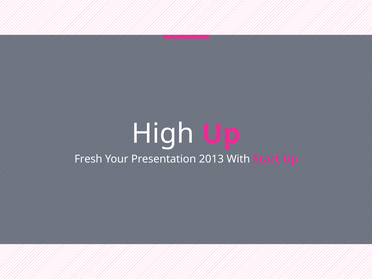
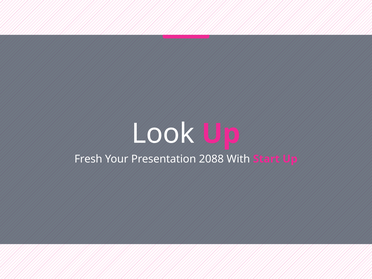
High: High -> Look (163, 134)
2013: 2013 -> 2088 (211, 159)
